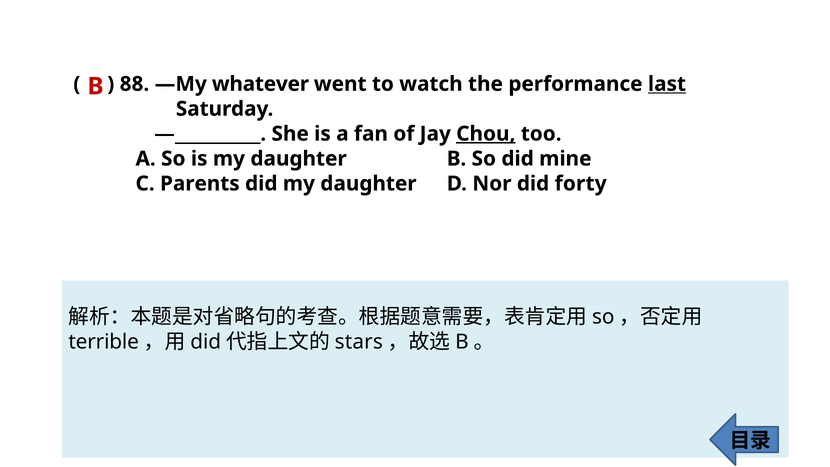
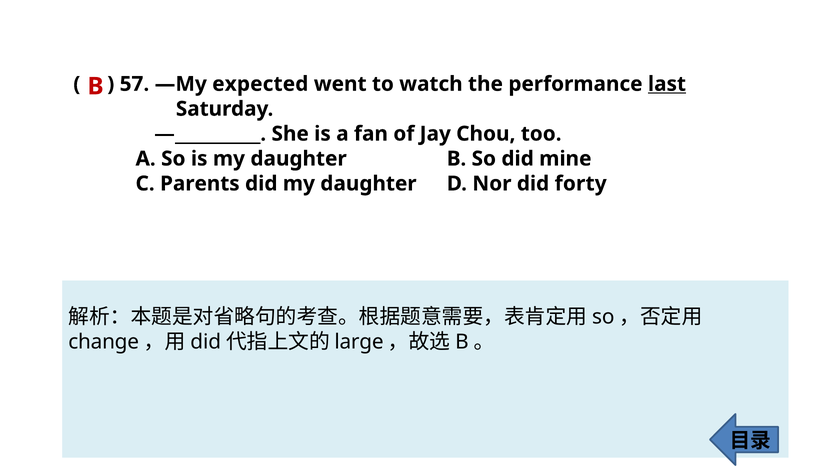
88: 88 -> 57 (134, 84)
whatever: whatever -> expected (260, 84)
Chou underline: present -> none (486, 134)
terrible: terrible -> change (104, 342)
stars: stars -> large (359, 342)
